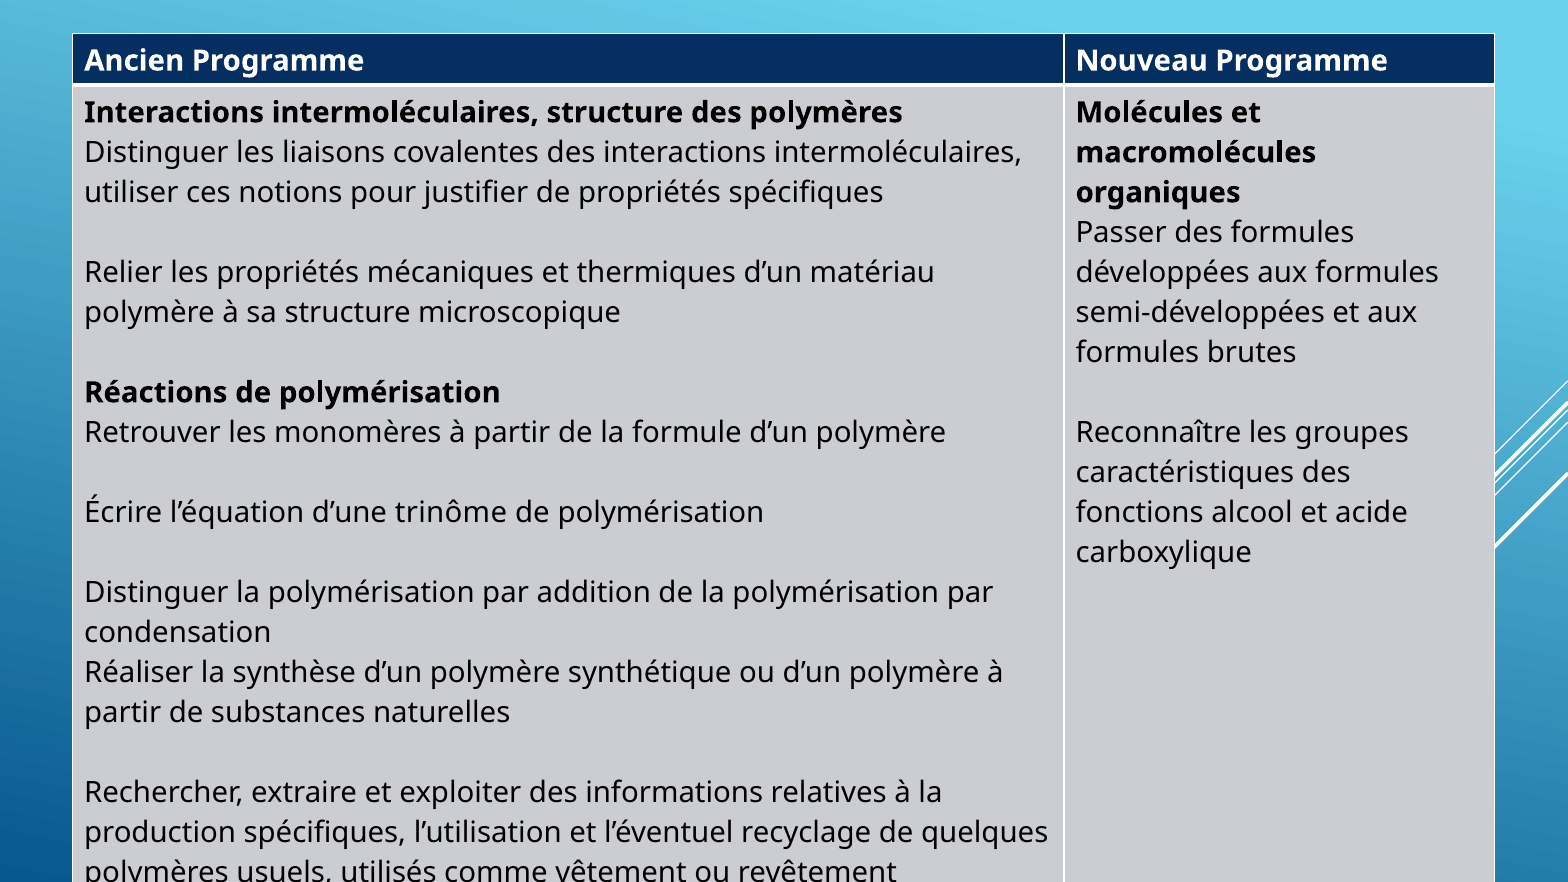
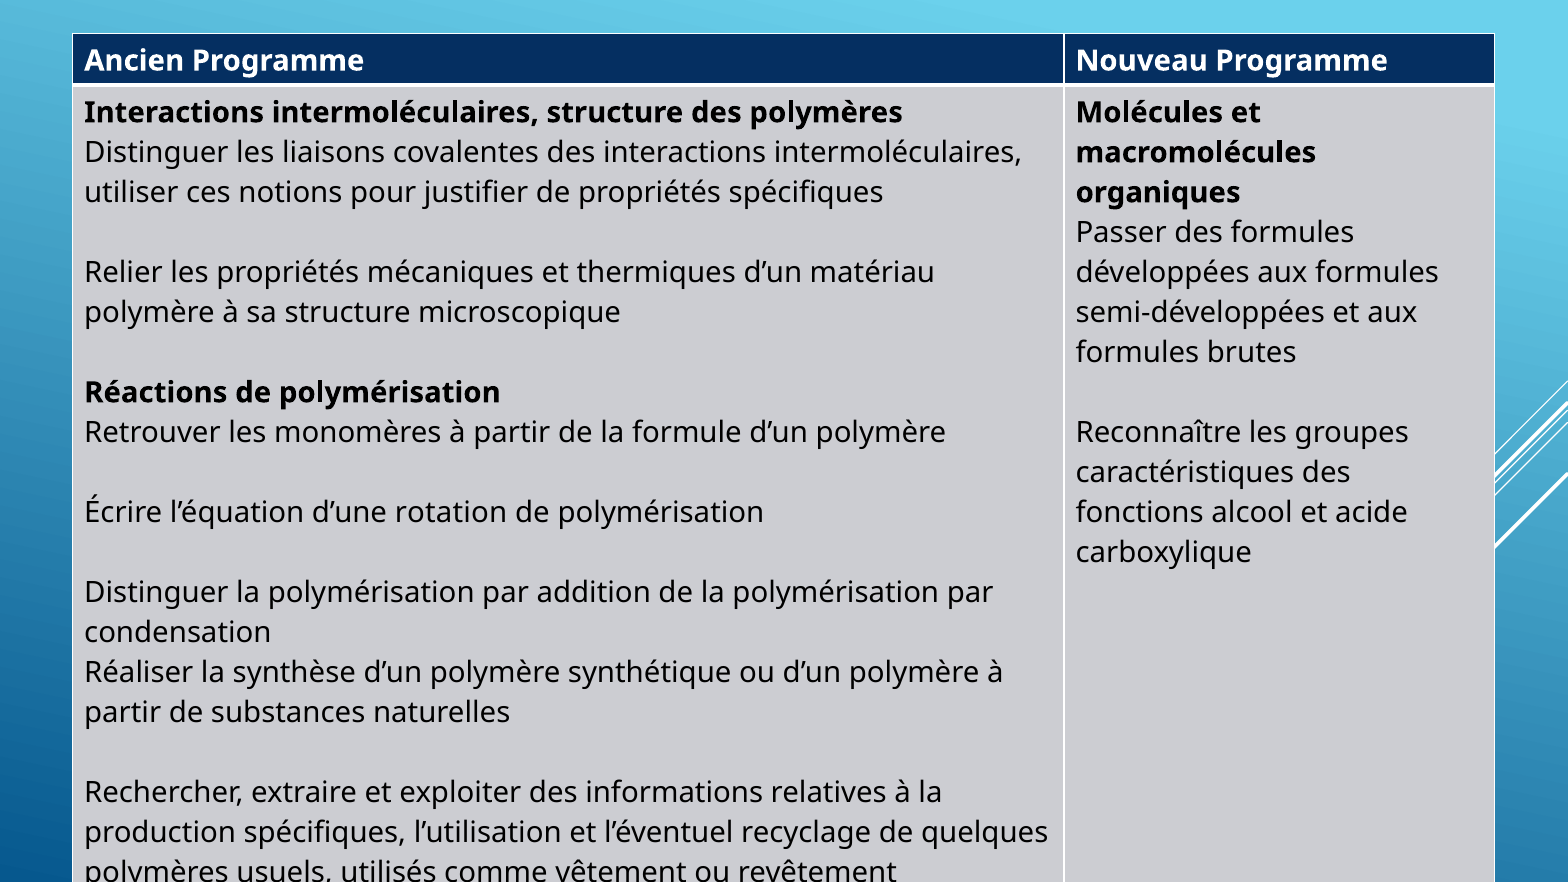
trinôme: trinôme -> rotation (451, 513)
